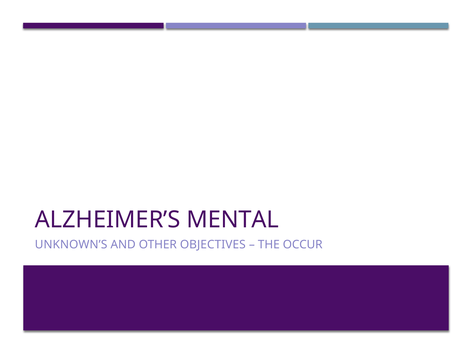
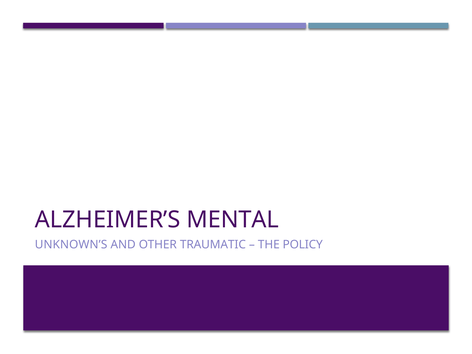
OBJECTIVES: OBJECTIVES -> TRAUMATIC (213, 245)
OCCUR: OCCUR -> POLICY (303, 245)
